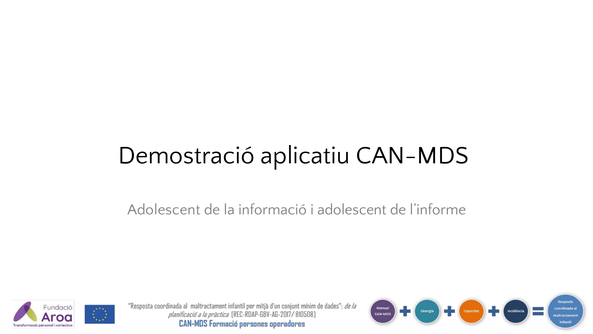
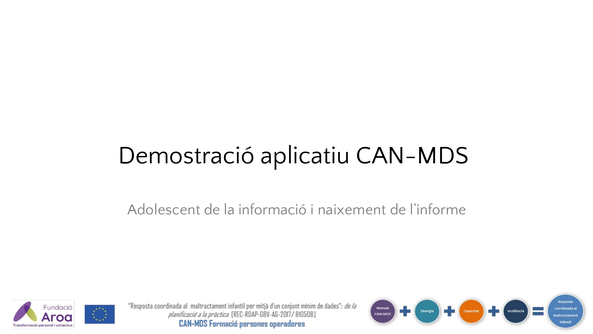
i adolescent: adolescent -> naixement (352, 209)
